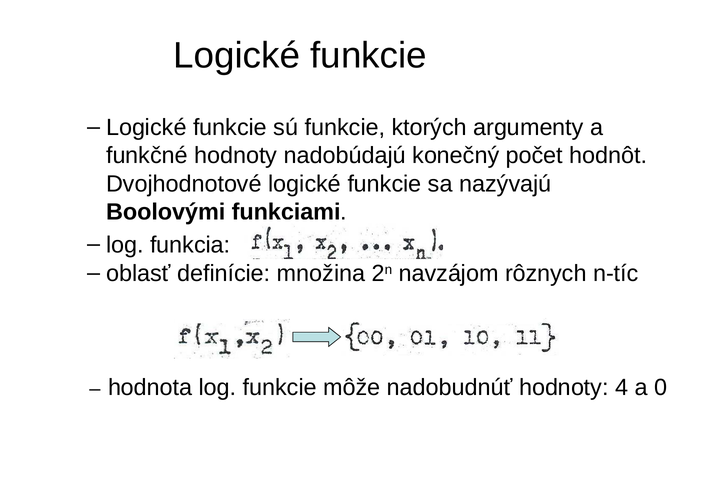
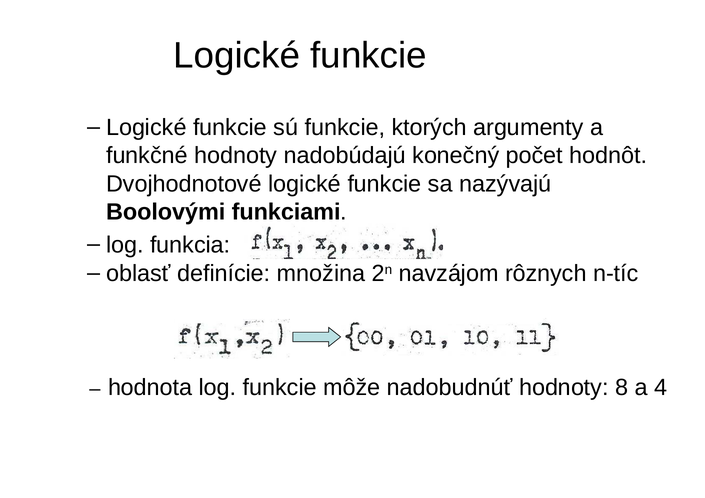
4: 4 -> 8 (622, 388)
0: 0 -> 4 (661, 388)
